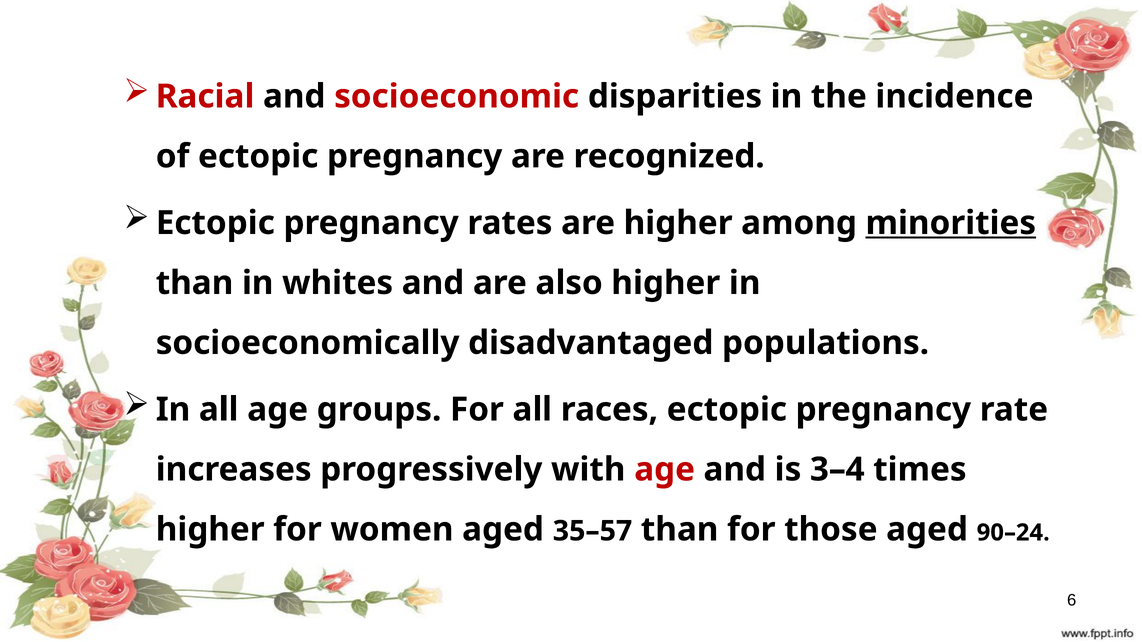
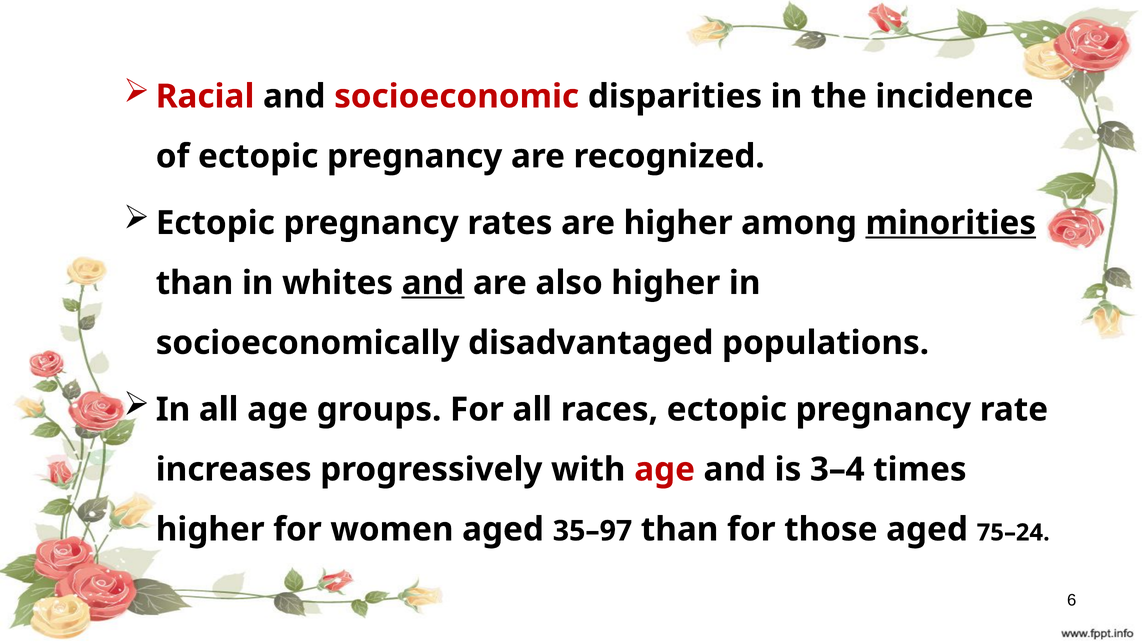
and underline: none -> present (433, 283)
35–57: 35–57 -> 35–97 (593, 531)
90–24: 90–24 -> 75–24 (1013, 533)
